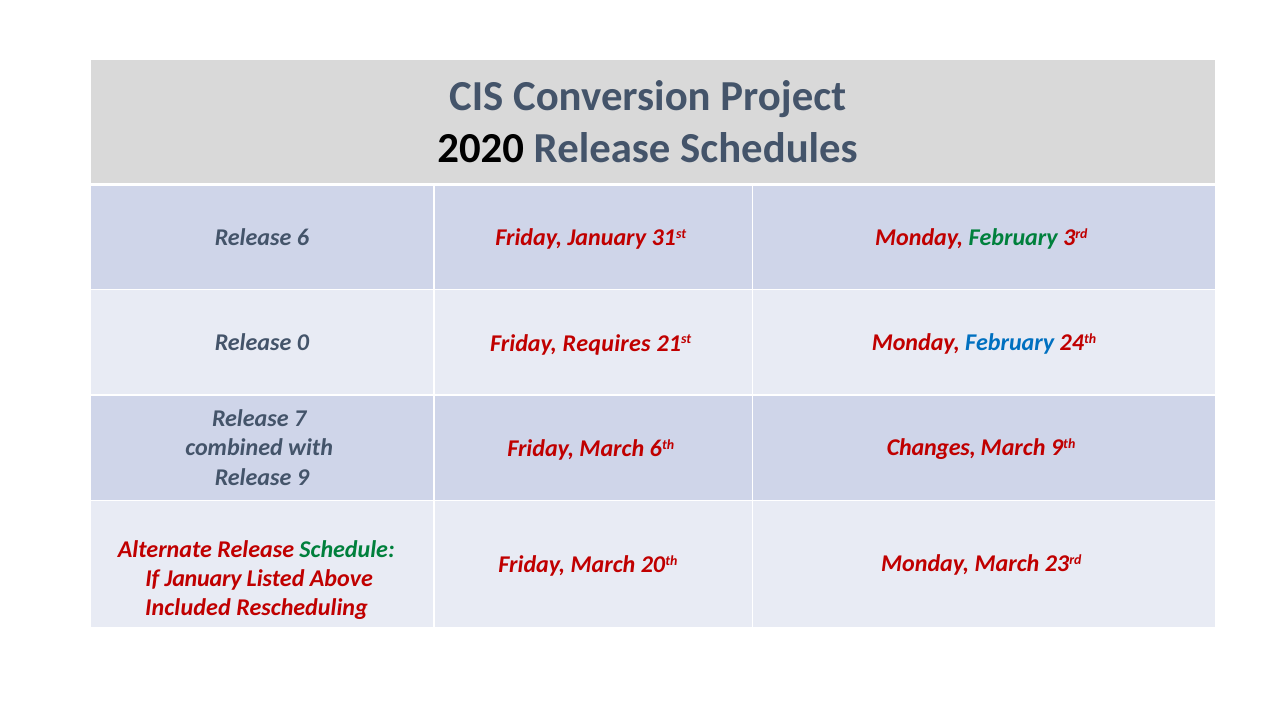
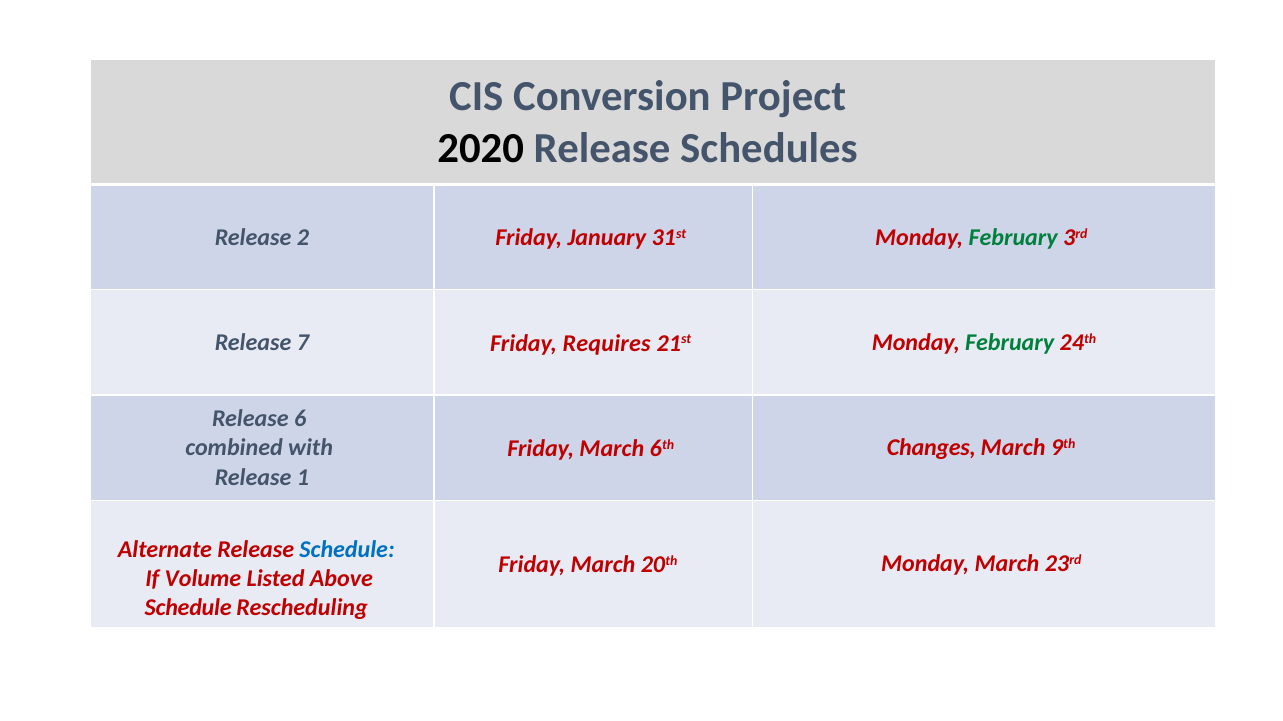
Release 6: 6 -> 2 (303, 238)
0: 0 -> 7 (303, 343)
February colour: blue -> green (1010, 343)
7: 7 -> 6 (300, 419)
9: 9 -> 1 (303, 478)
Schedule colour: green -> blue (347, 550)
If January: January -> Volume (203, 579)
Included: Included -> Schedule (188, 608)
